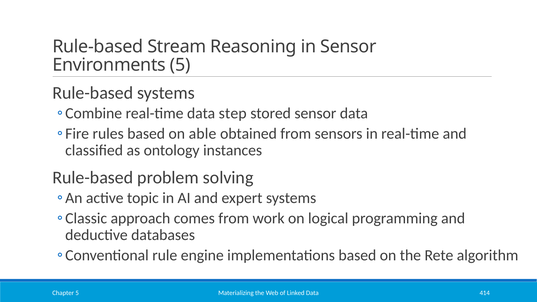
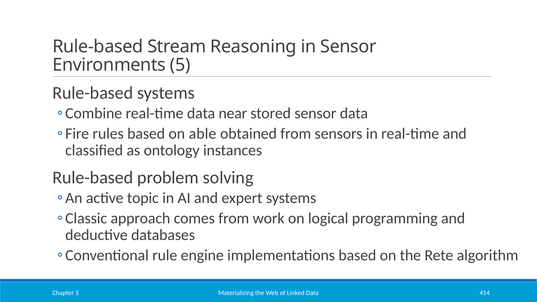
step: step -> near (233, 113)
